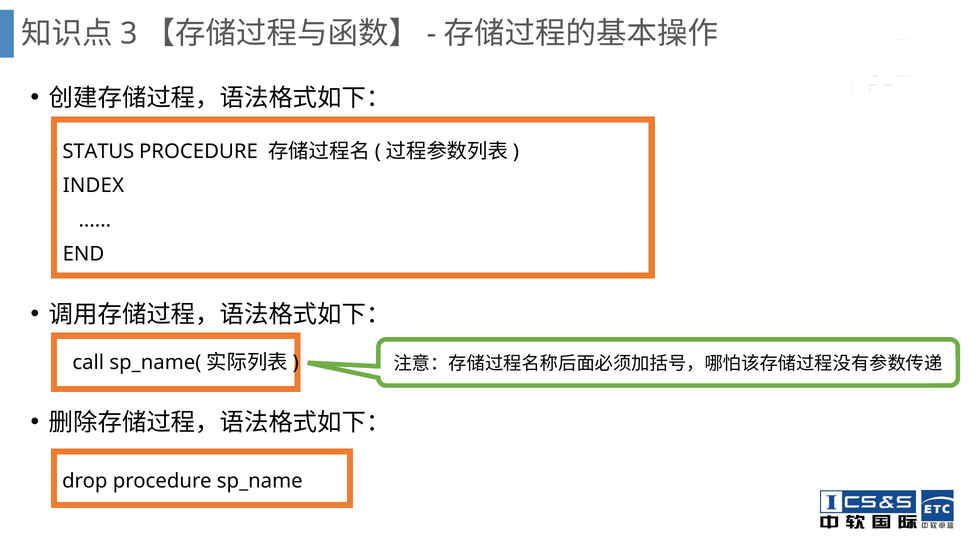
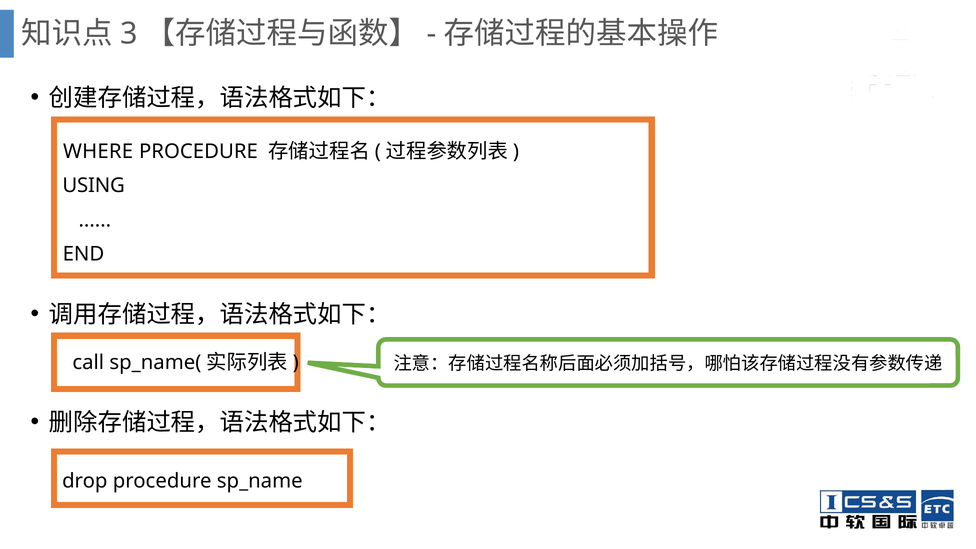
STATUS: STATUS -> WHERE (98, 152)
INDEX: INDEX -> USING (94, 186)
